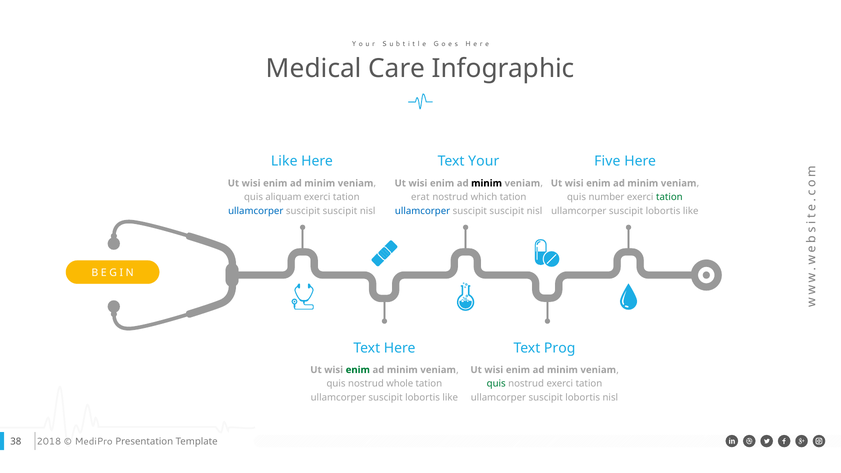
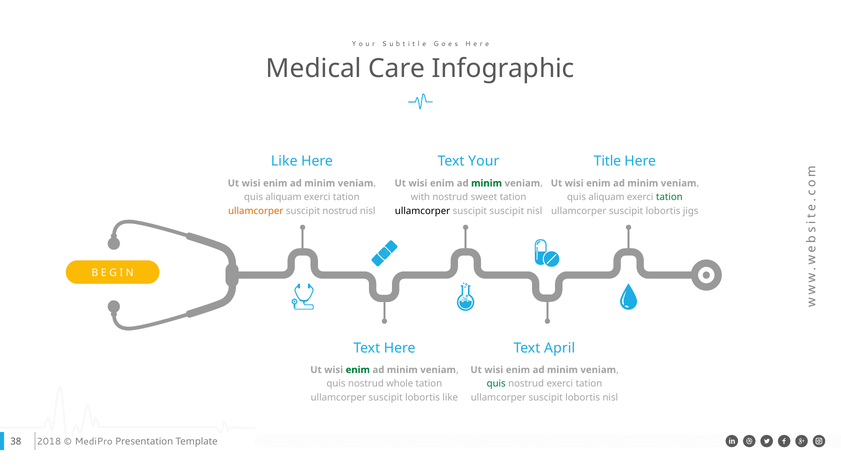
Five: Five -> Title (607, 161)
minim colour: black -> green (487, 183)
erat: erat -> with (420, 197)
which: which -> sweet (484, 197)
number: number -> aliquam (607, 197)
ullamcorper colour: blue -> orange (256, 211)
suscipit: suscipit -> nostrud (340, 211)
ullamcorper colour: blue -> black (423, 211)
like: like -> jigs (691, 211)
Prog: Prog -> April (560, 348)
